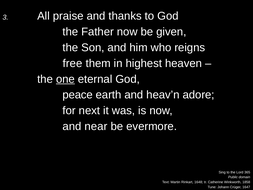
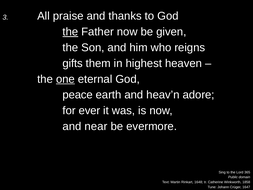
the underline: none -> present (70, 32)
free: free -> gifts (73, 63)
next: next -> ever (89, 110)
